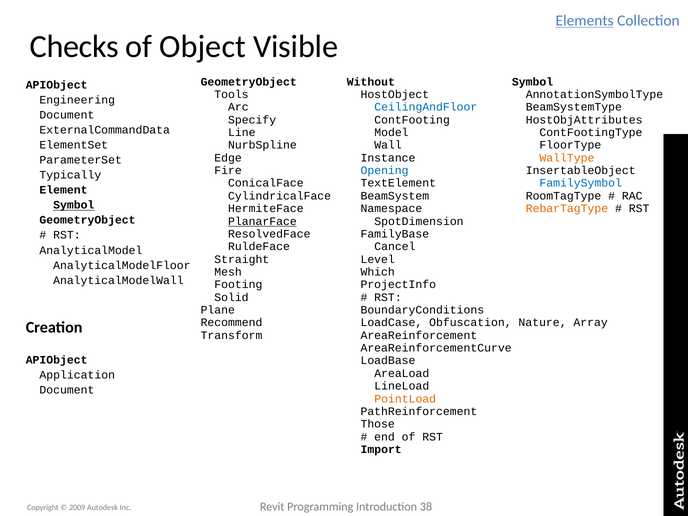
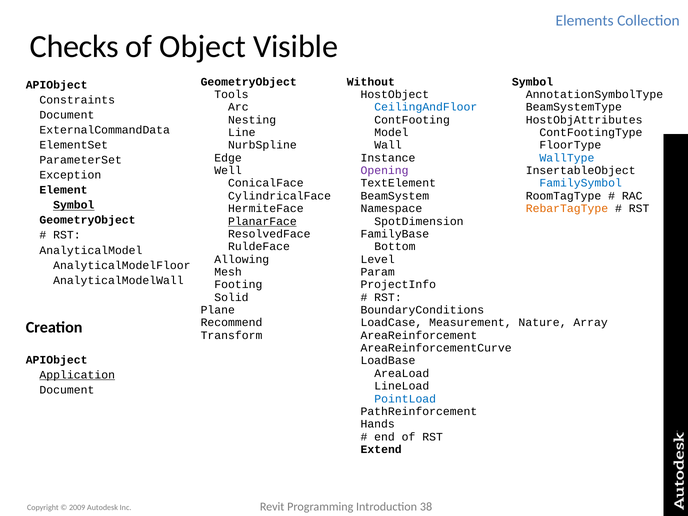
Elements underline: present -> none (585, 21)
Engineering: Engineering -> Constraints (77, 100)
Specify: Specify -> Nesting (252, 120)
WallType colour: orange -> blue (567, 158)
Fire: Fire -> Well (228, 171)
Opening colour: blue -> purple (385, 171)
Typically: Typically -> Exception (70, 175)
Cancel: Cancel -> Bottom (395, 247)
Straight: Straight -> Allowing (242, 259)
Which: Which -> Param (378, 272)
Obfuscation: Obfuscation -> Measurement (470, 323)
Application underline: none -> present (77, 375)
PointLoad colour: orange -> blue (405, 399)
Those: Those -> Hands (378, 424)
Import: Import -> Extend (381, 450)
